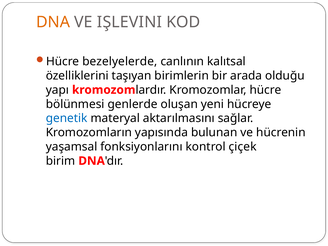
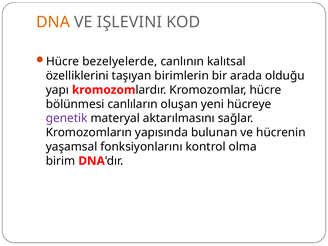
genlerde: genlerde -> canlıların (133, 104)
genetik colour: blue -> purple (67, 118)
çiçek: çiçek -> olma (243, 147)
